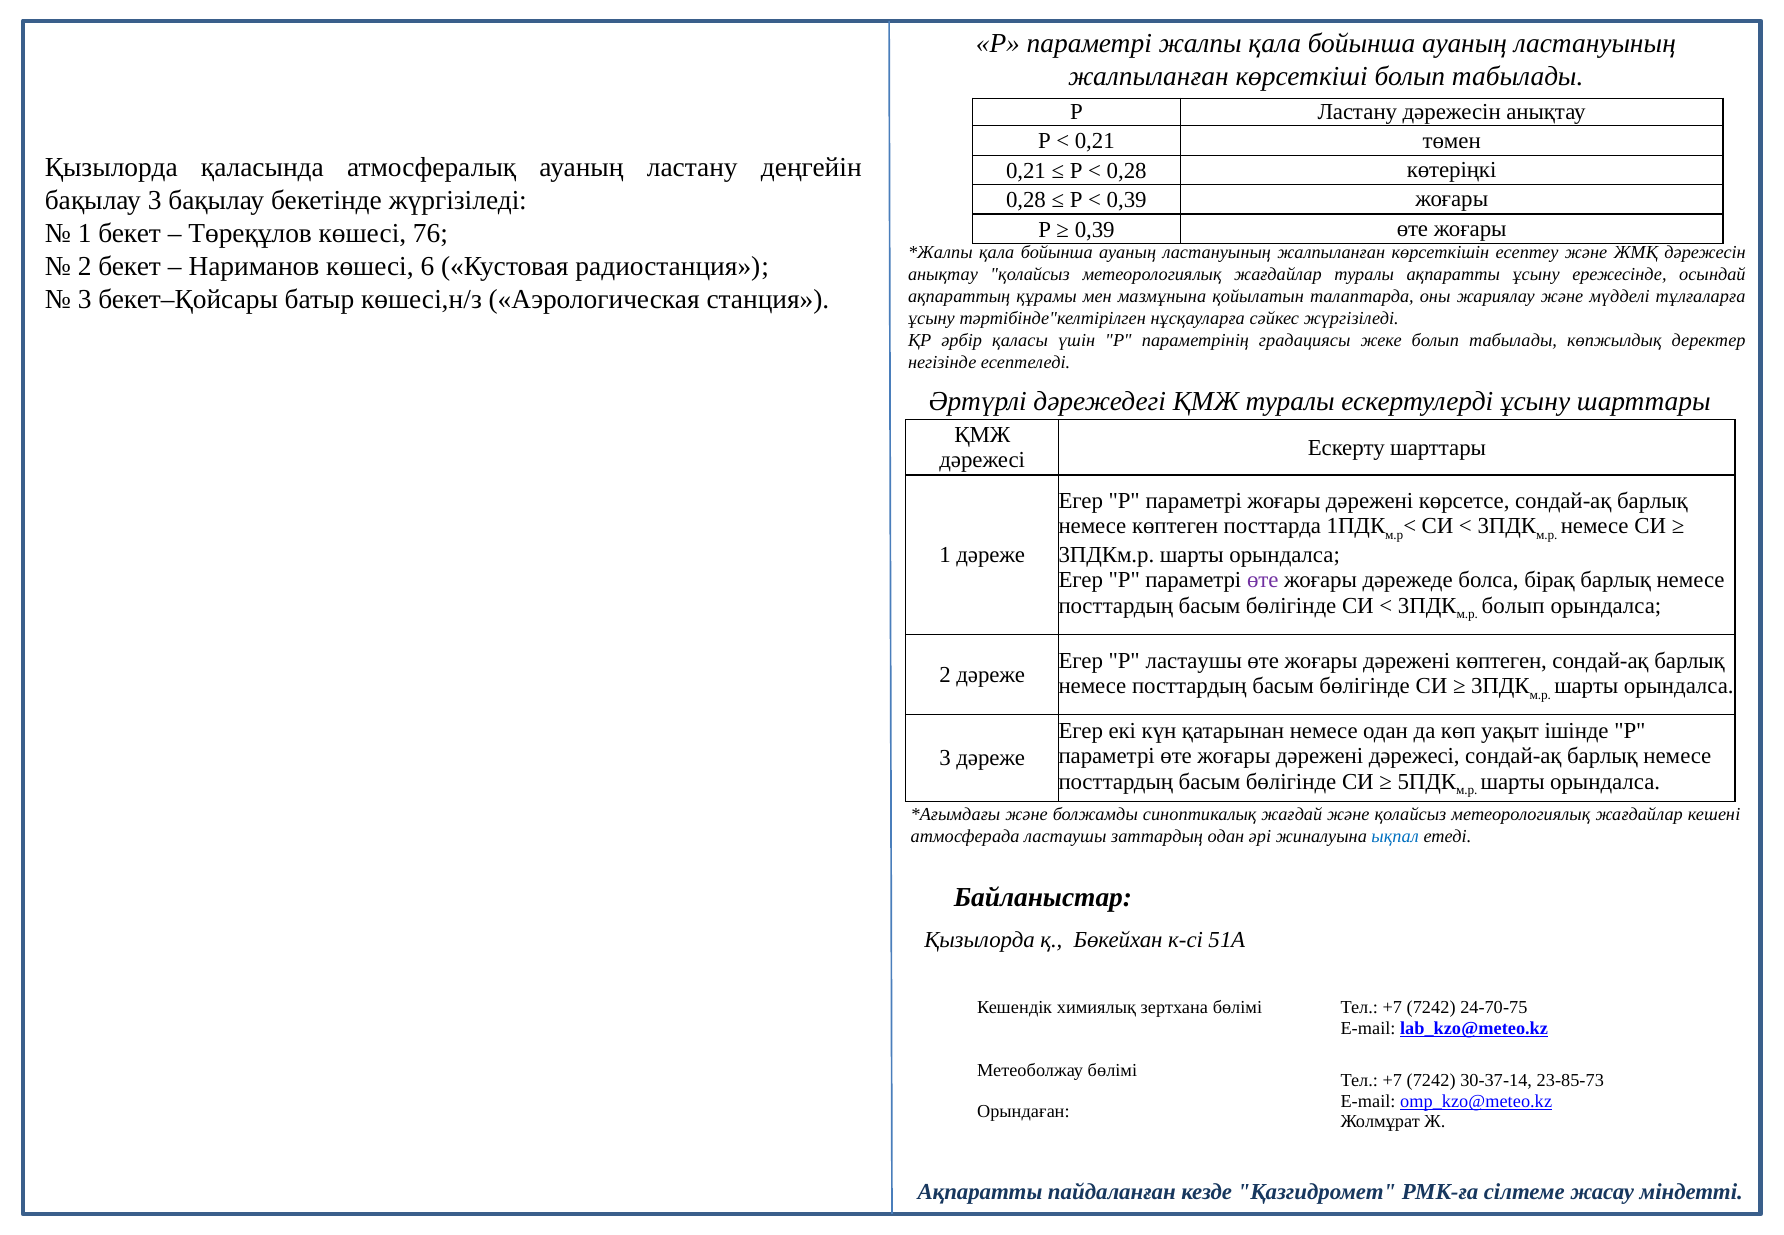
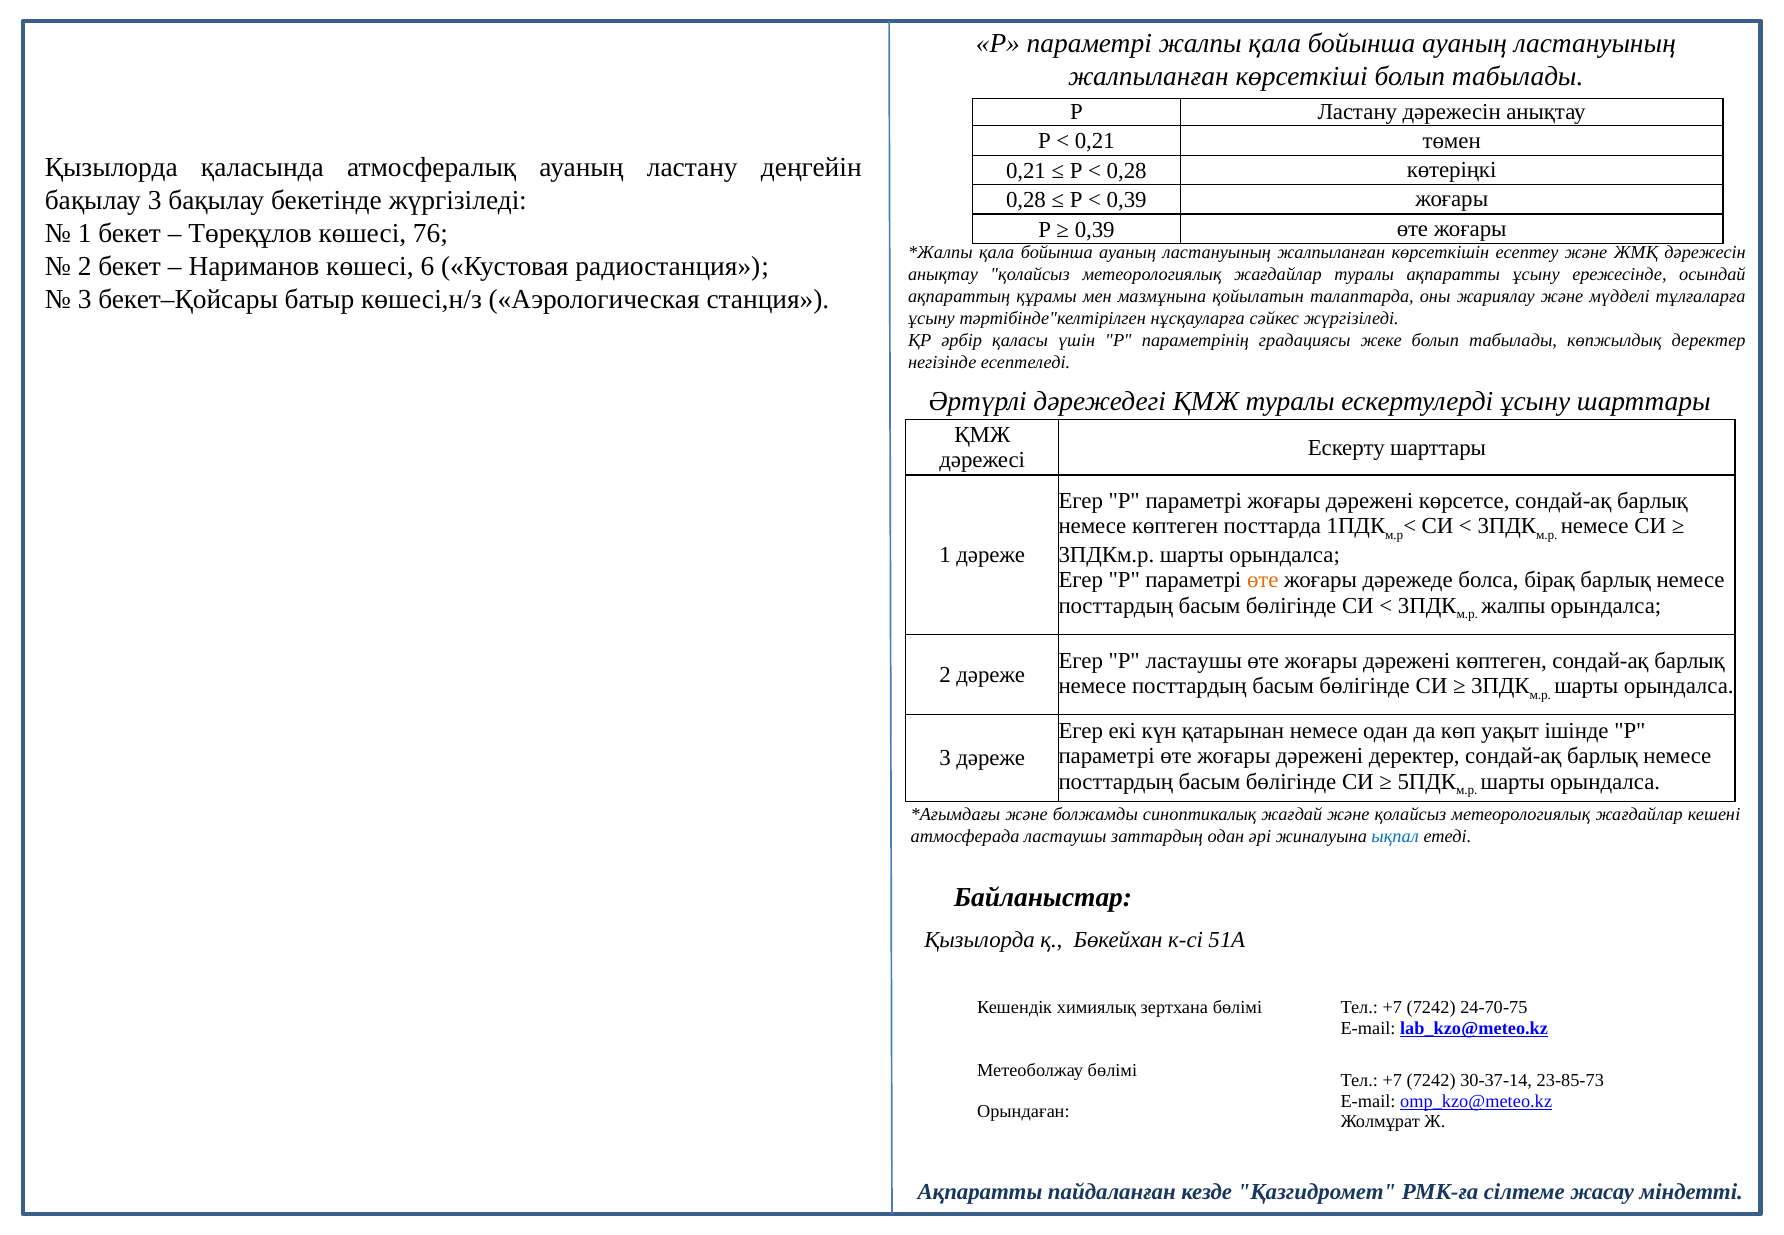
өте colour: purple -> orange (1263, 580)
болып: болып -> жалпы (1513, 606)
дәрежені дәрежесі: дәрежесі -> деректер (1414, 756)
